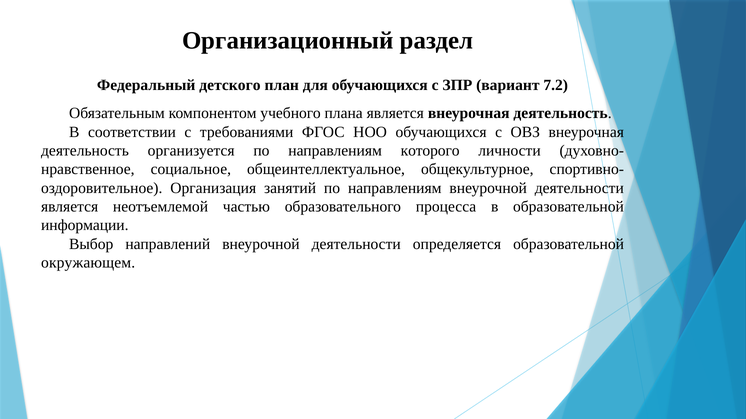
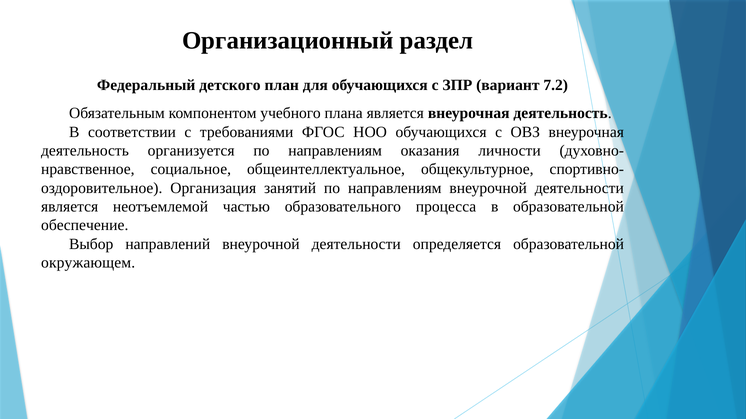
которого: которого -> оказания (430, 151)
информации: информации -> обеспечение (85, 226)
